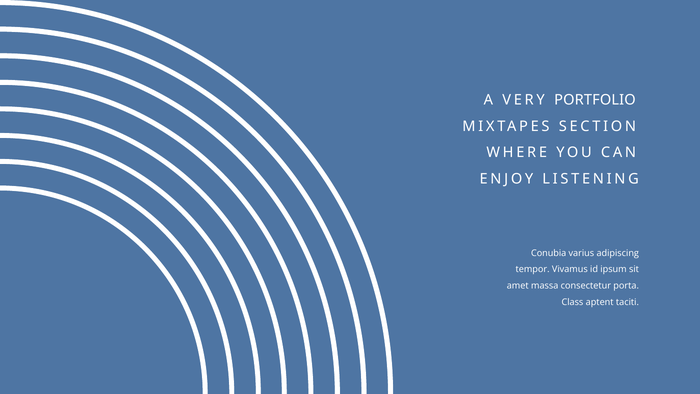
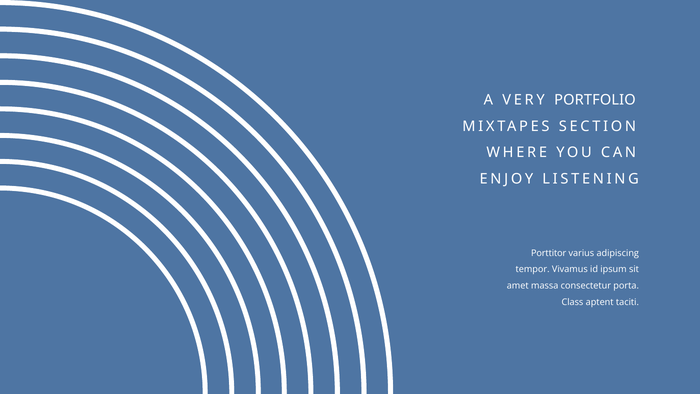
Conubia: Conubia -> Porttitor (549, 253)
